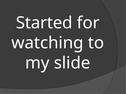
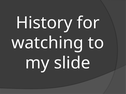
Started: Started -> History (44, 23)
